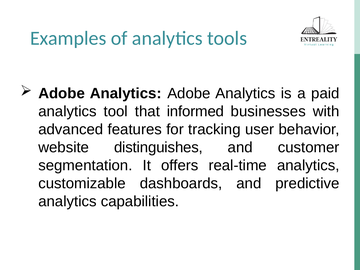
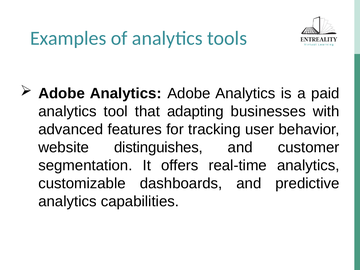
informed: informed -> adapting (195, 111)
